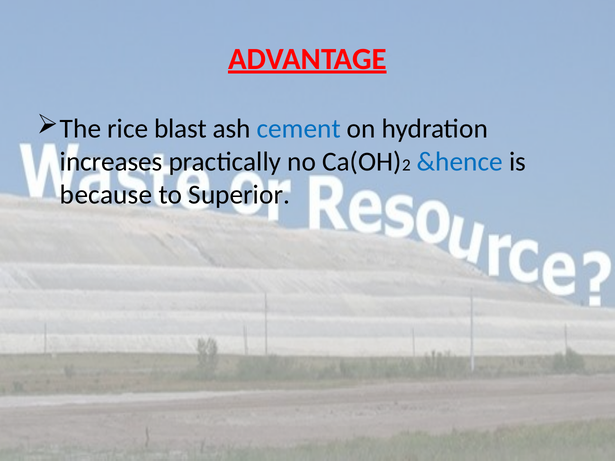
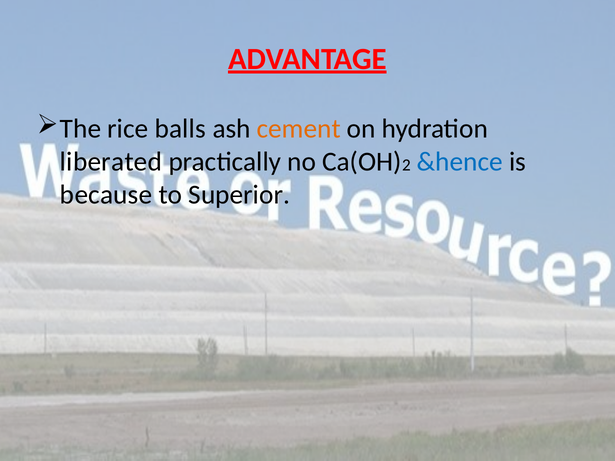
blast: blast -> balls (180, 129)
cement colour: blue -> orange (299, 129)
increases: increases -> liberated (111, 162)
